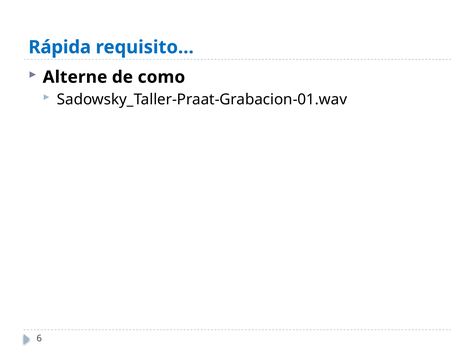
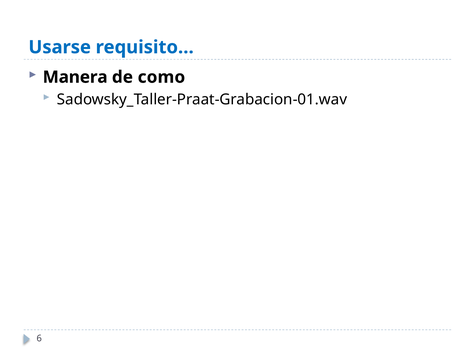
Rápida: Rápida -> Usarse (60, 47)
Alterne: Alterne -> Manera (75, 77)
